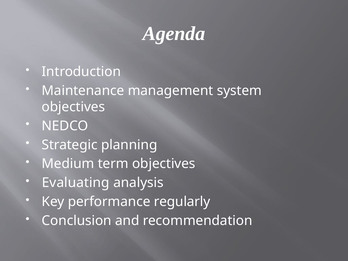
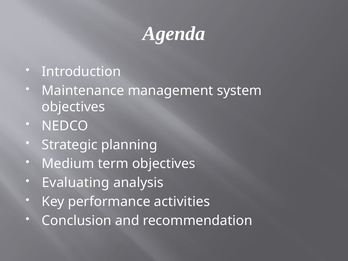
regularly: regularly -> activities (182, 202)
